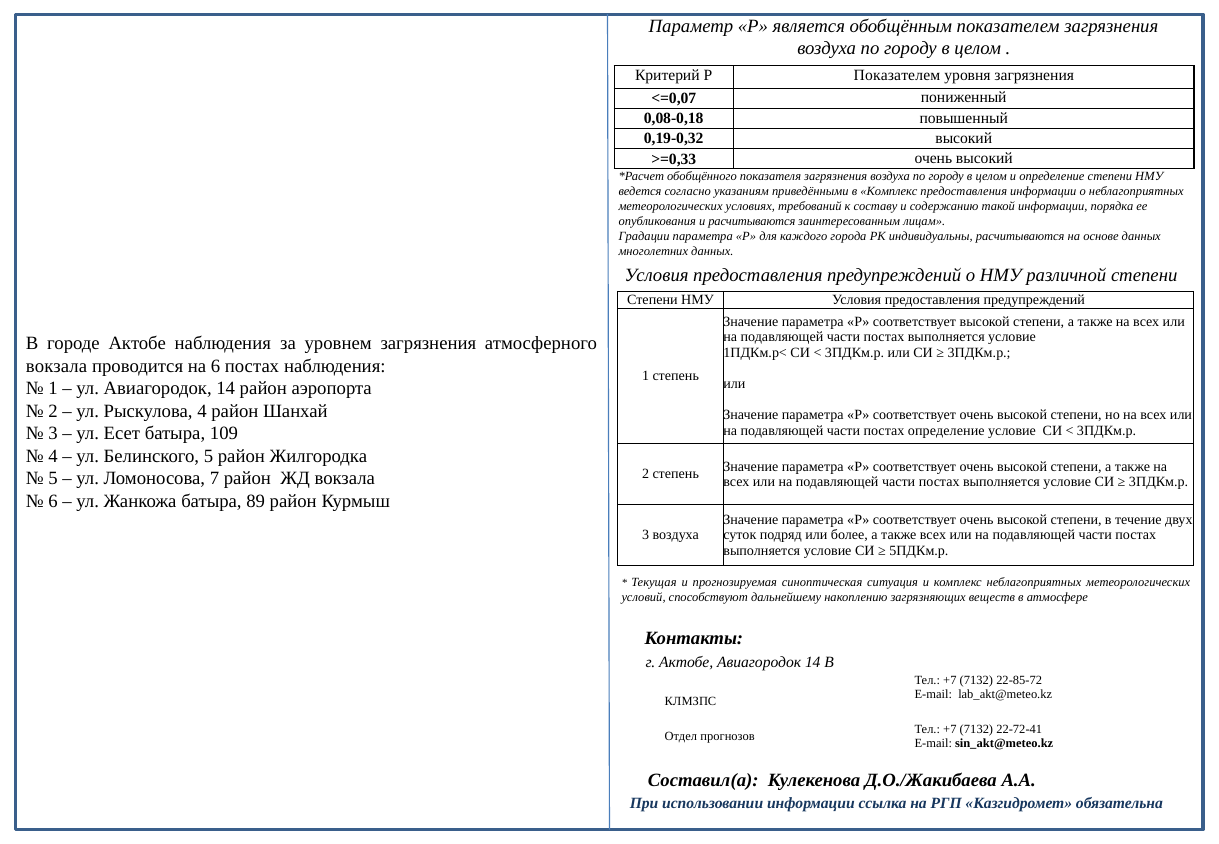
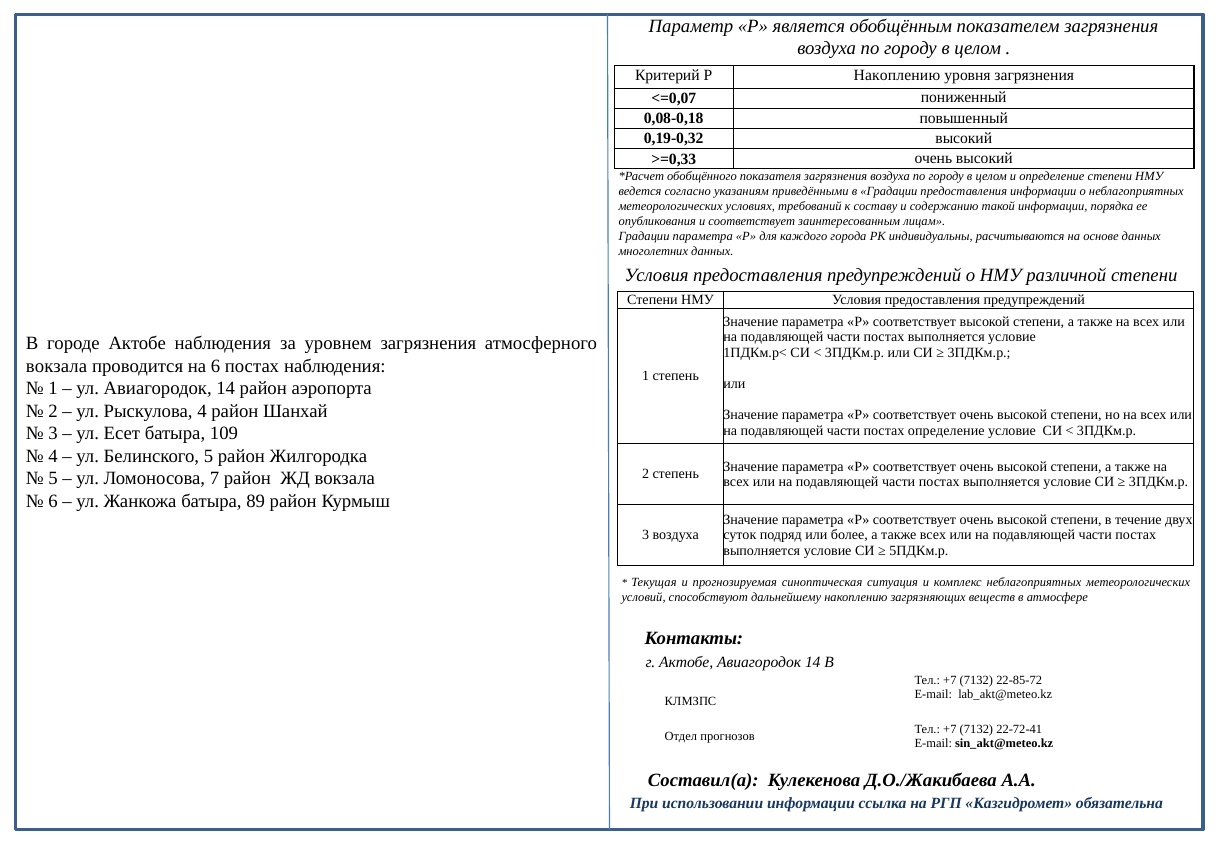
Р Показателем: Показателем -> Накоплению (897, 75)
в Комплекс: Комплекс -> Градации (889, 192)
и расчитываются: расчитываются -> соответствует (752, 222)
